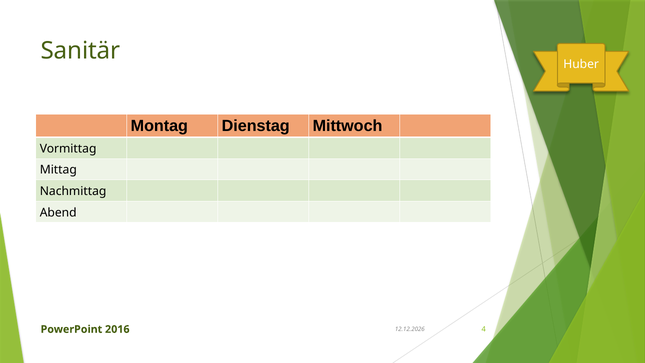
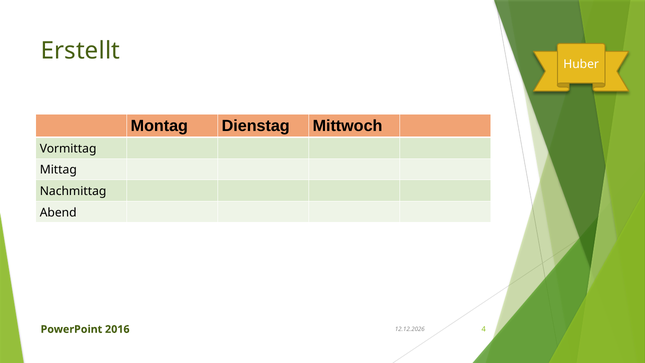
Sanitär: Sanitär -> Erstellt (80, 51)
